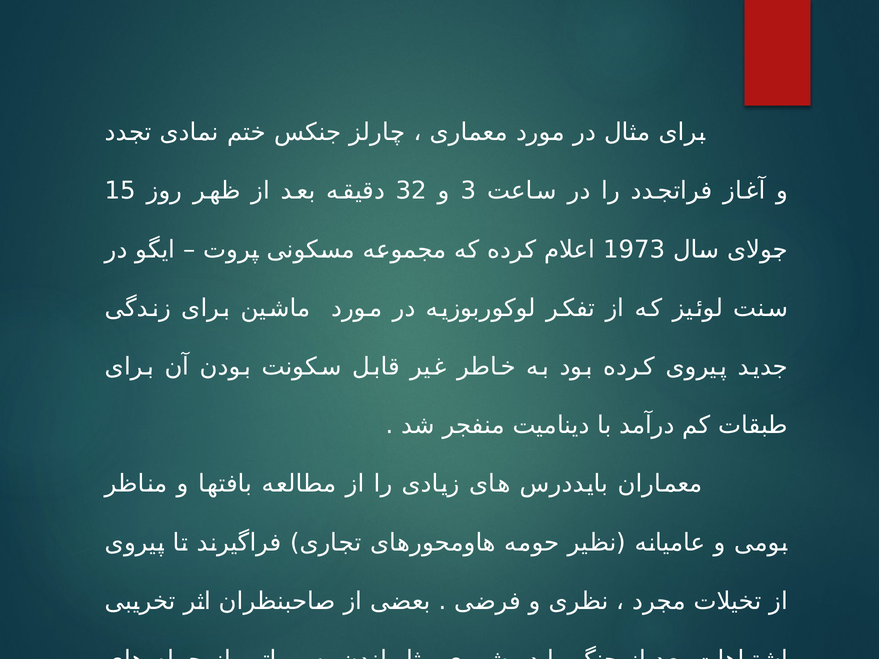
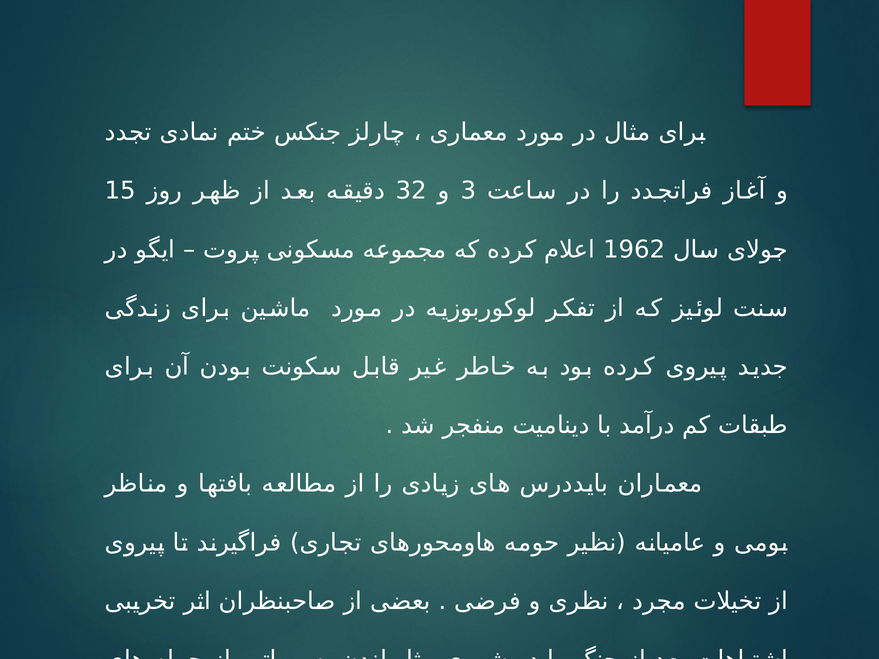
1973: 1973 -> 1962 (634, 250)
